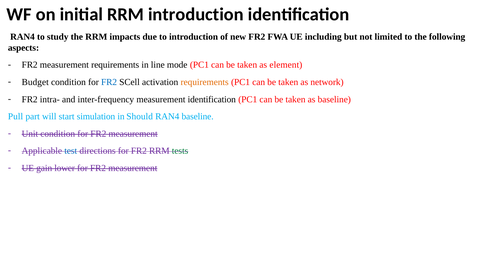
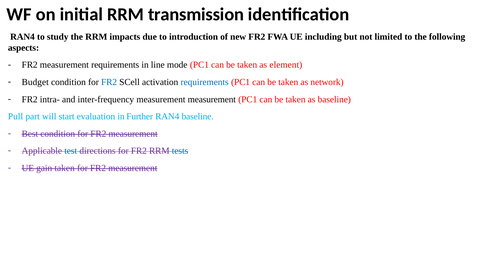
RRM introduction: introduction -> transmission (196, 14)
requirements colour: orange -> blue (205, 82)
measurement identification: identification -> measurement (212, 99)
simulation: simulation -> evaluation (96, 117)
Should: Should -> Further (140, 117)
Unit: Unit -> Best (30, 134)
tests colour: green -> blue (180, 151)
gain lower: lower -> taken (65, 168)
